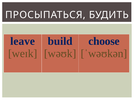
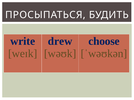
leave: leave -> write (23, 41)
build: build -> drew (60, 41)
